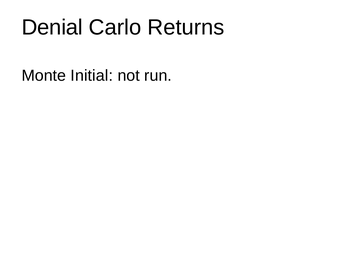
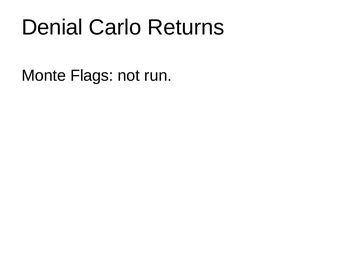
Initial: Initial -> Flags (92, 75)
